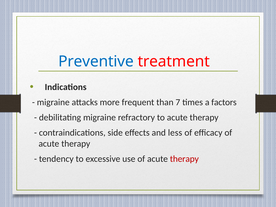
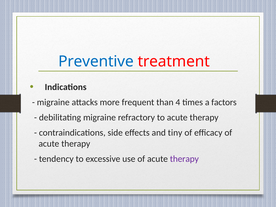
7: 7 -> 4 (178, 102)
less: less -> tiny (175, 133)
therapy colour: red -> purple (184, 159)
